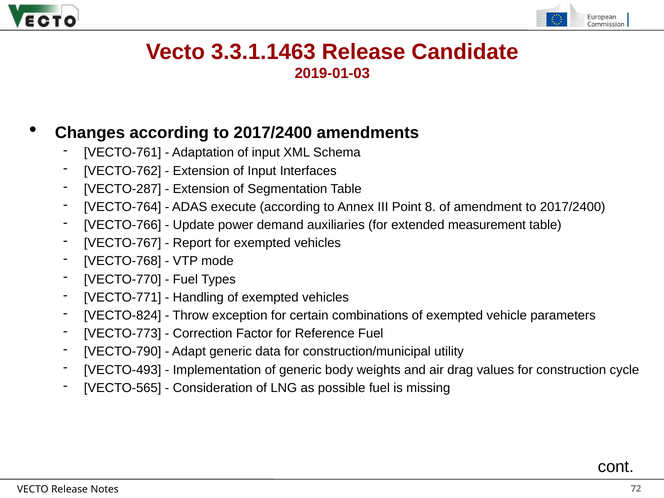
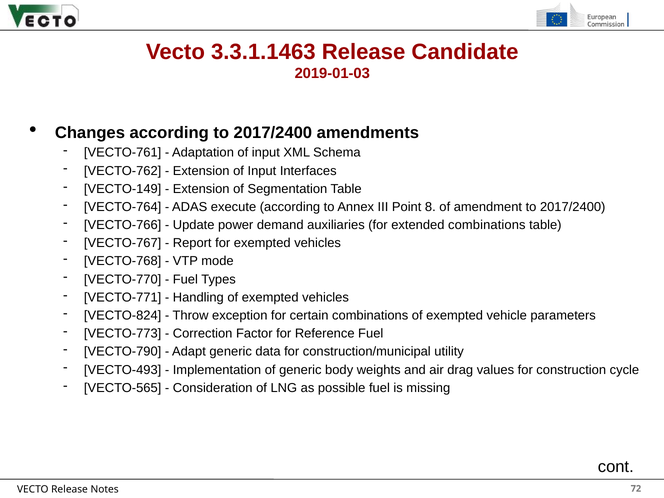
VECTO-287: VECTO-287 -> VECTO-149 (123, 189)
extended measurement: measurement -> combinations (487, 225)
